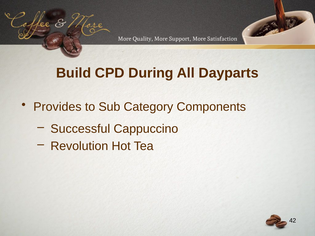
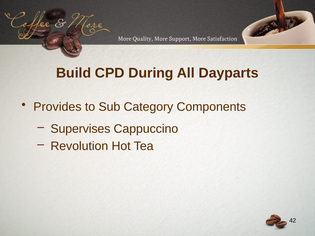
Successful: Successful -> Supervises (80, 129)
